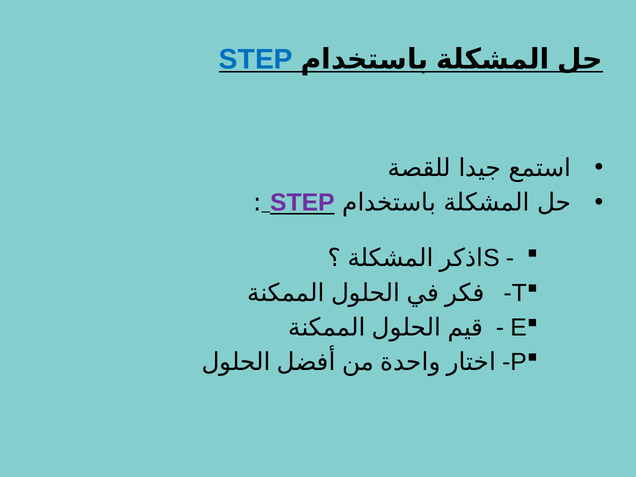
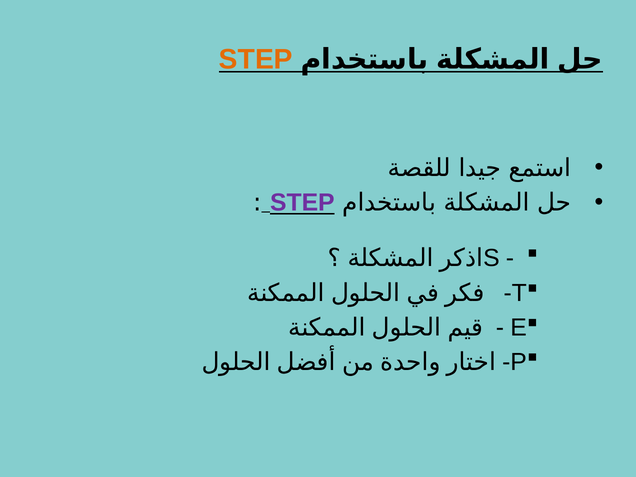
STEP colour: blue -> orange (256, 59)
